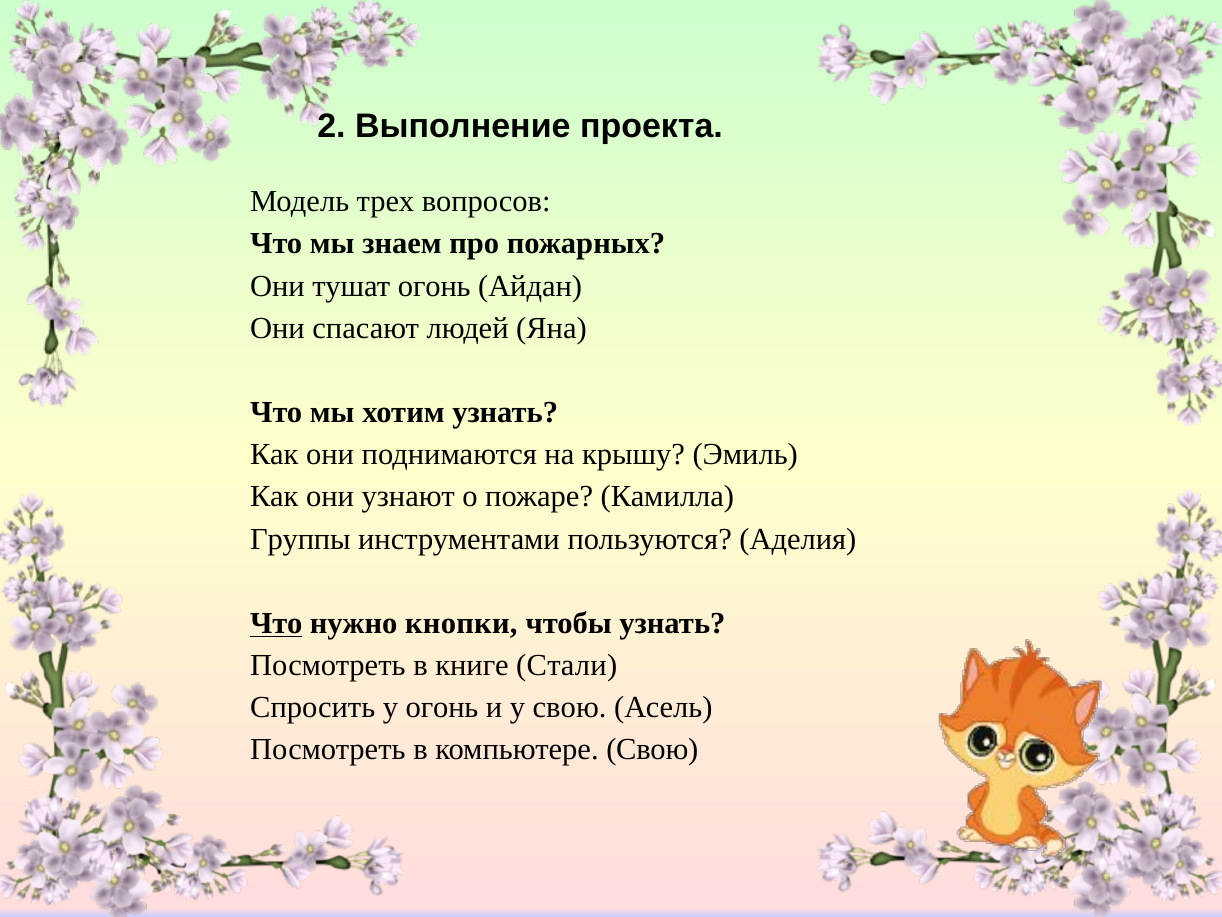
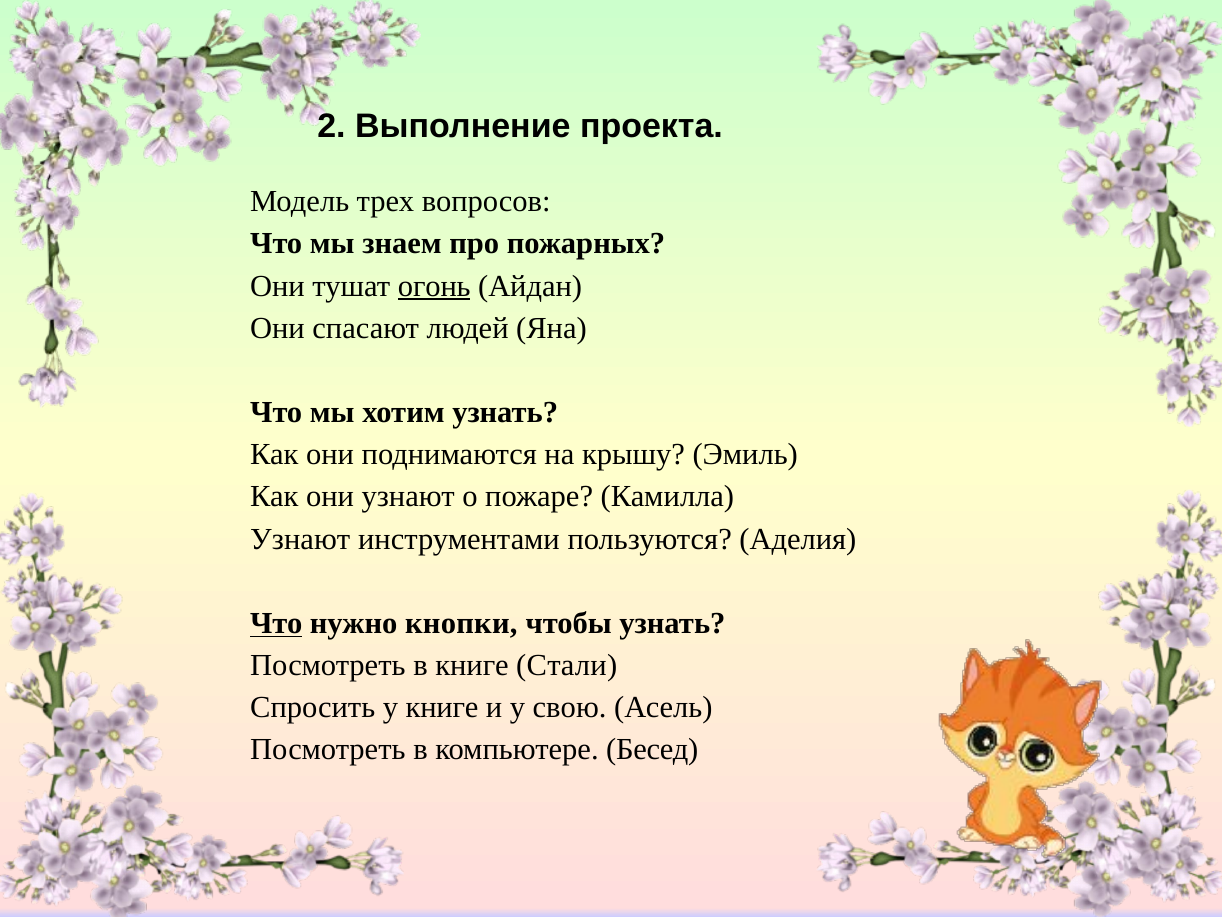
огонь underline: none -> present (434, 286)
Группы: Группы -> Узнают (300, 539)
у огонь: огонь -> книге (442, 707)
компьютере Свою: Свою -> Бесед (652, 749)
